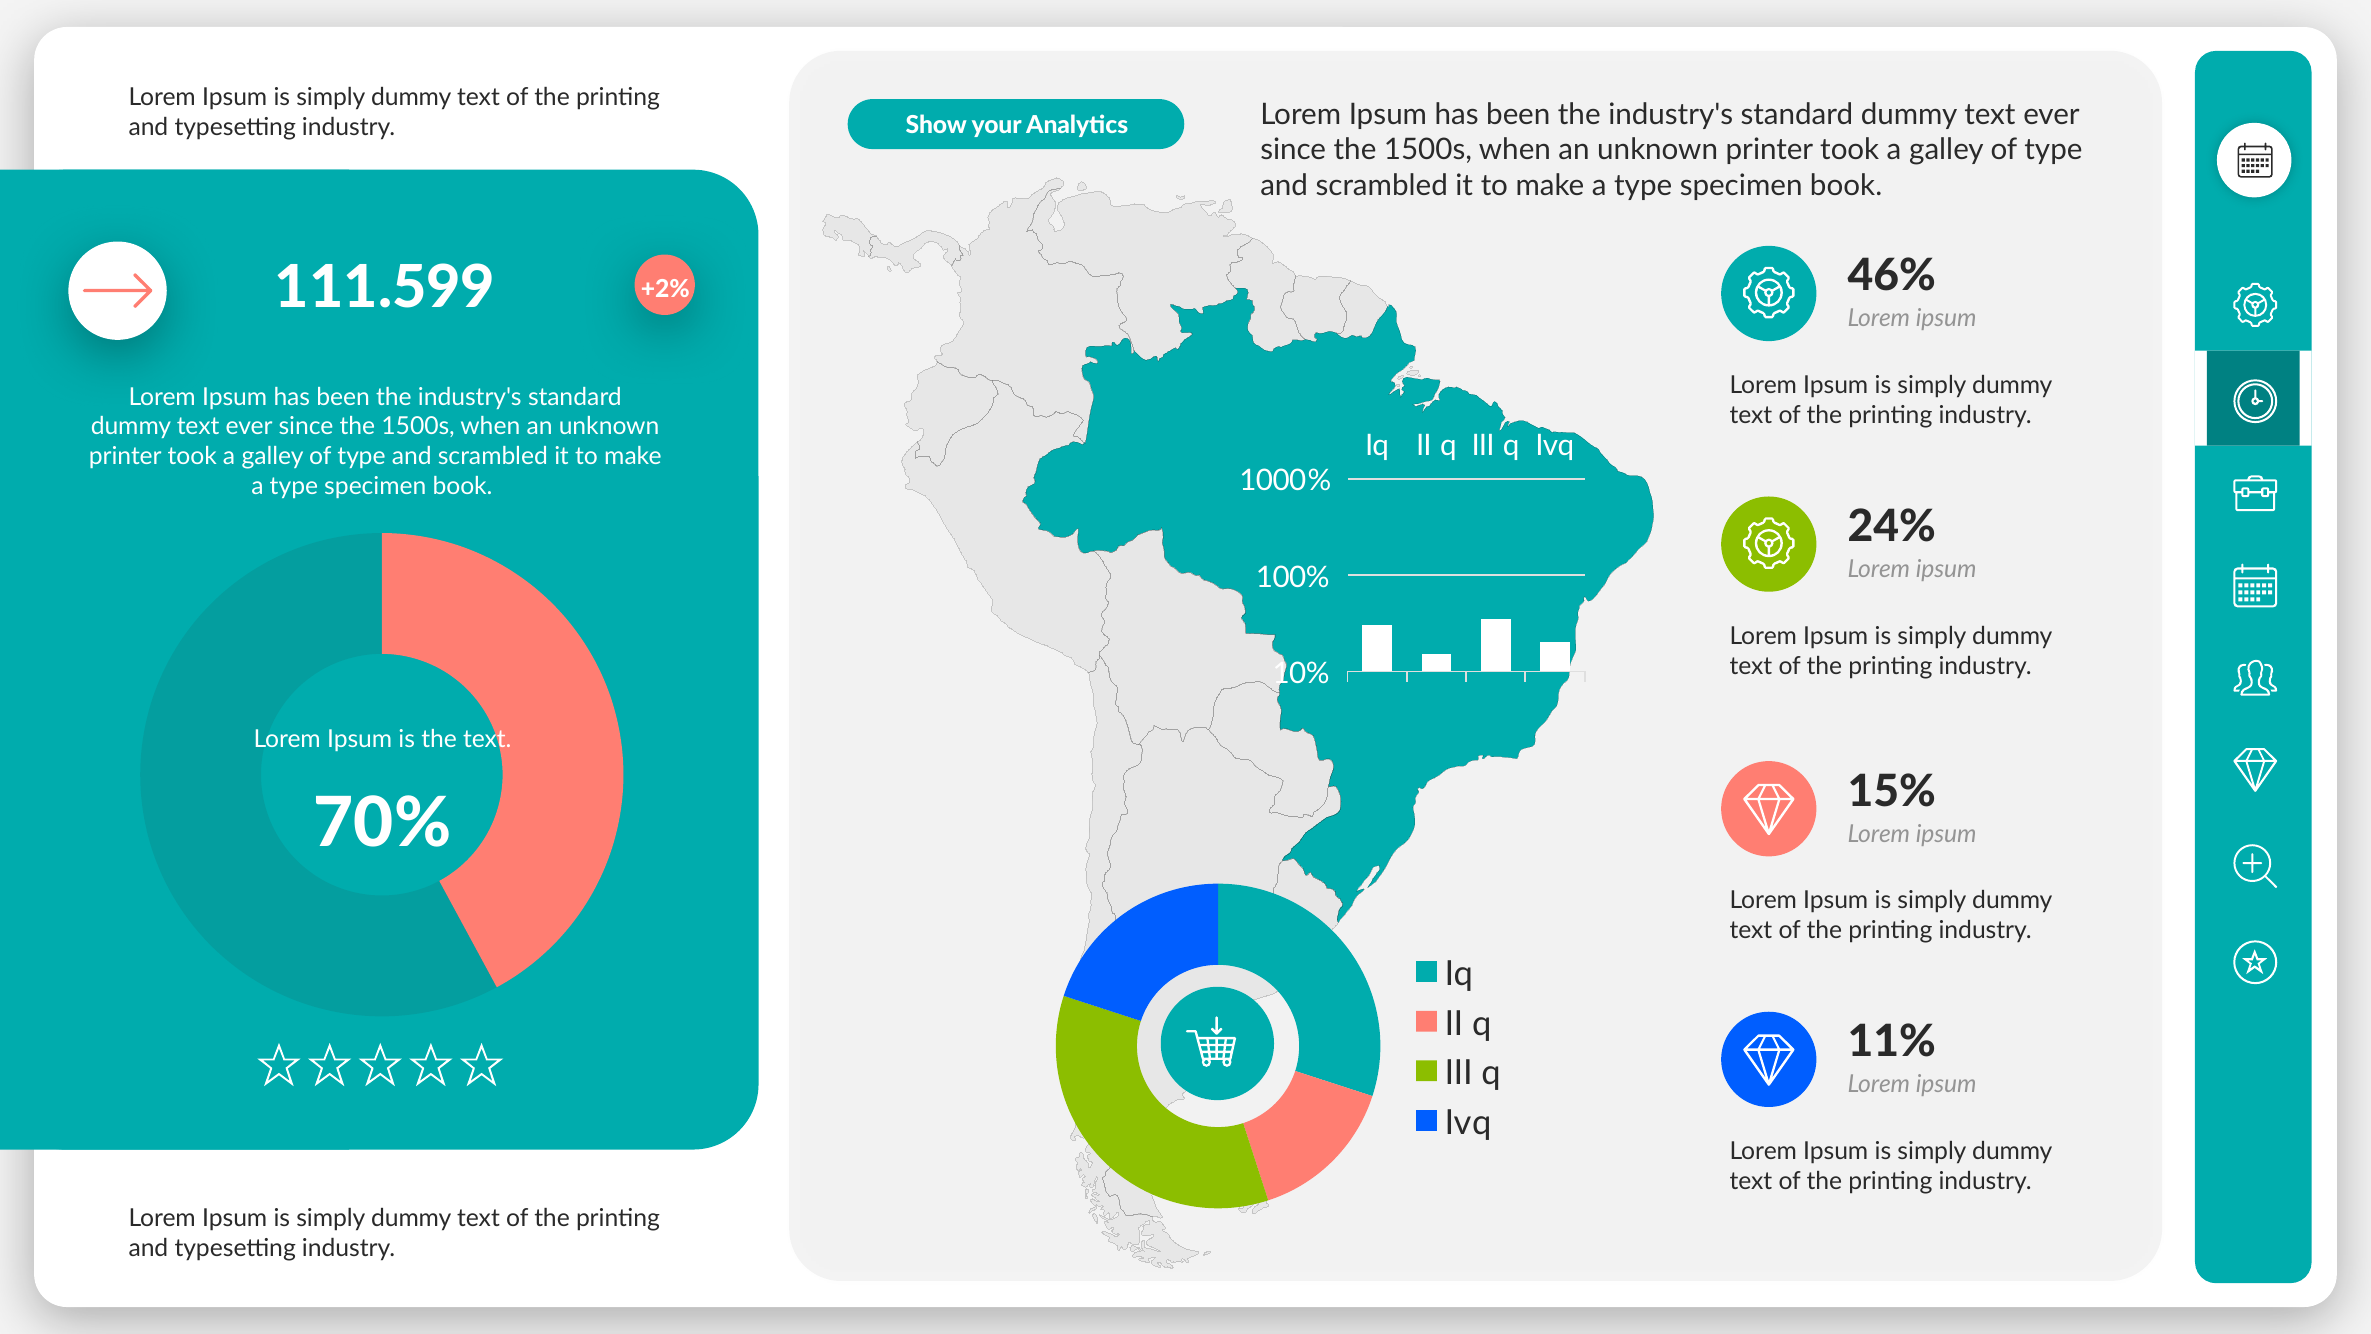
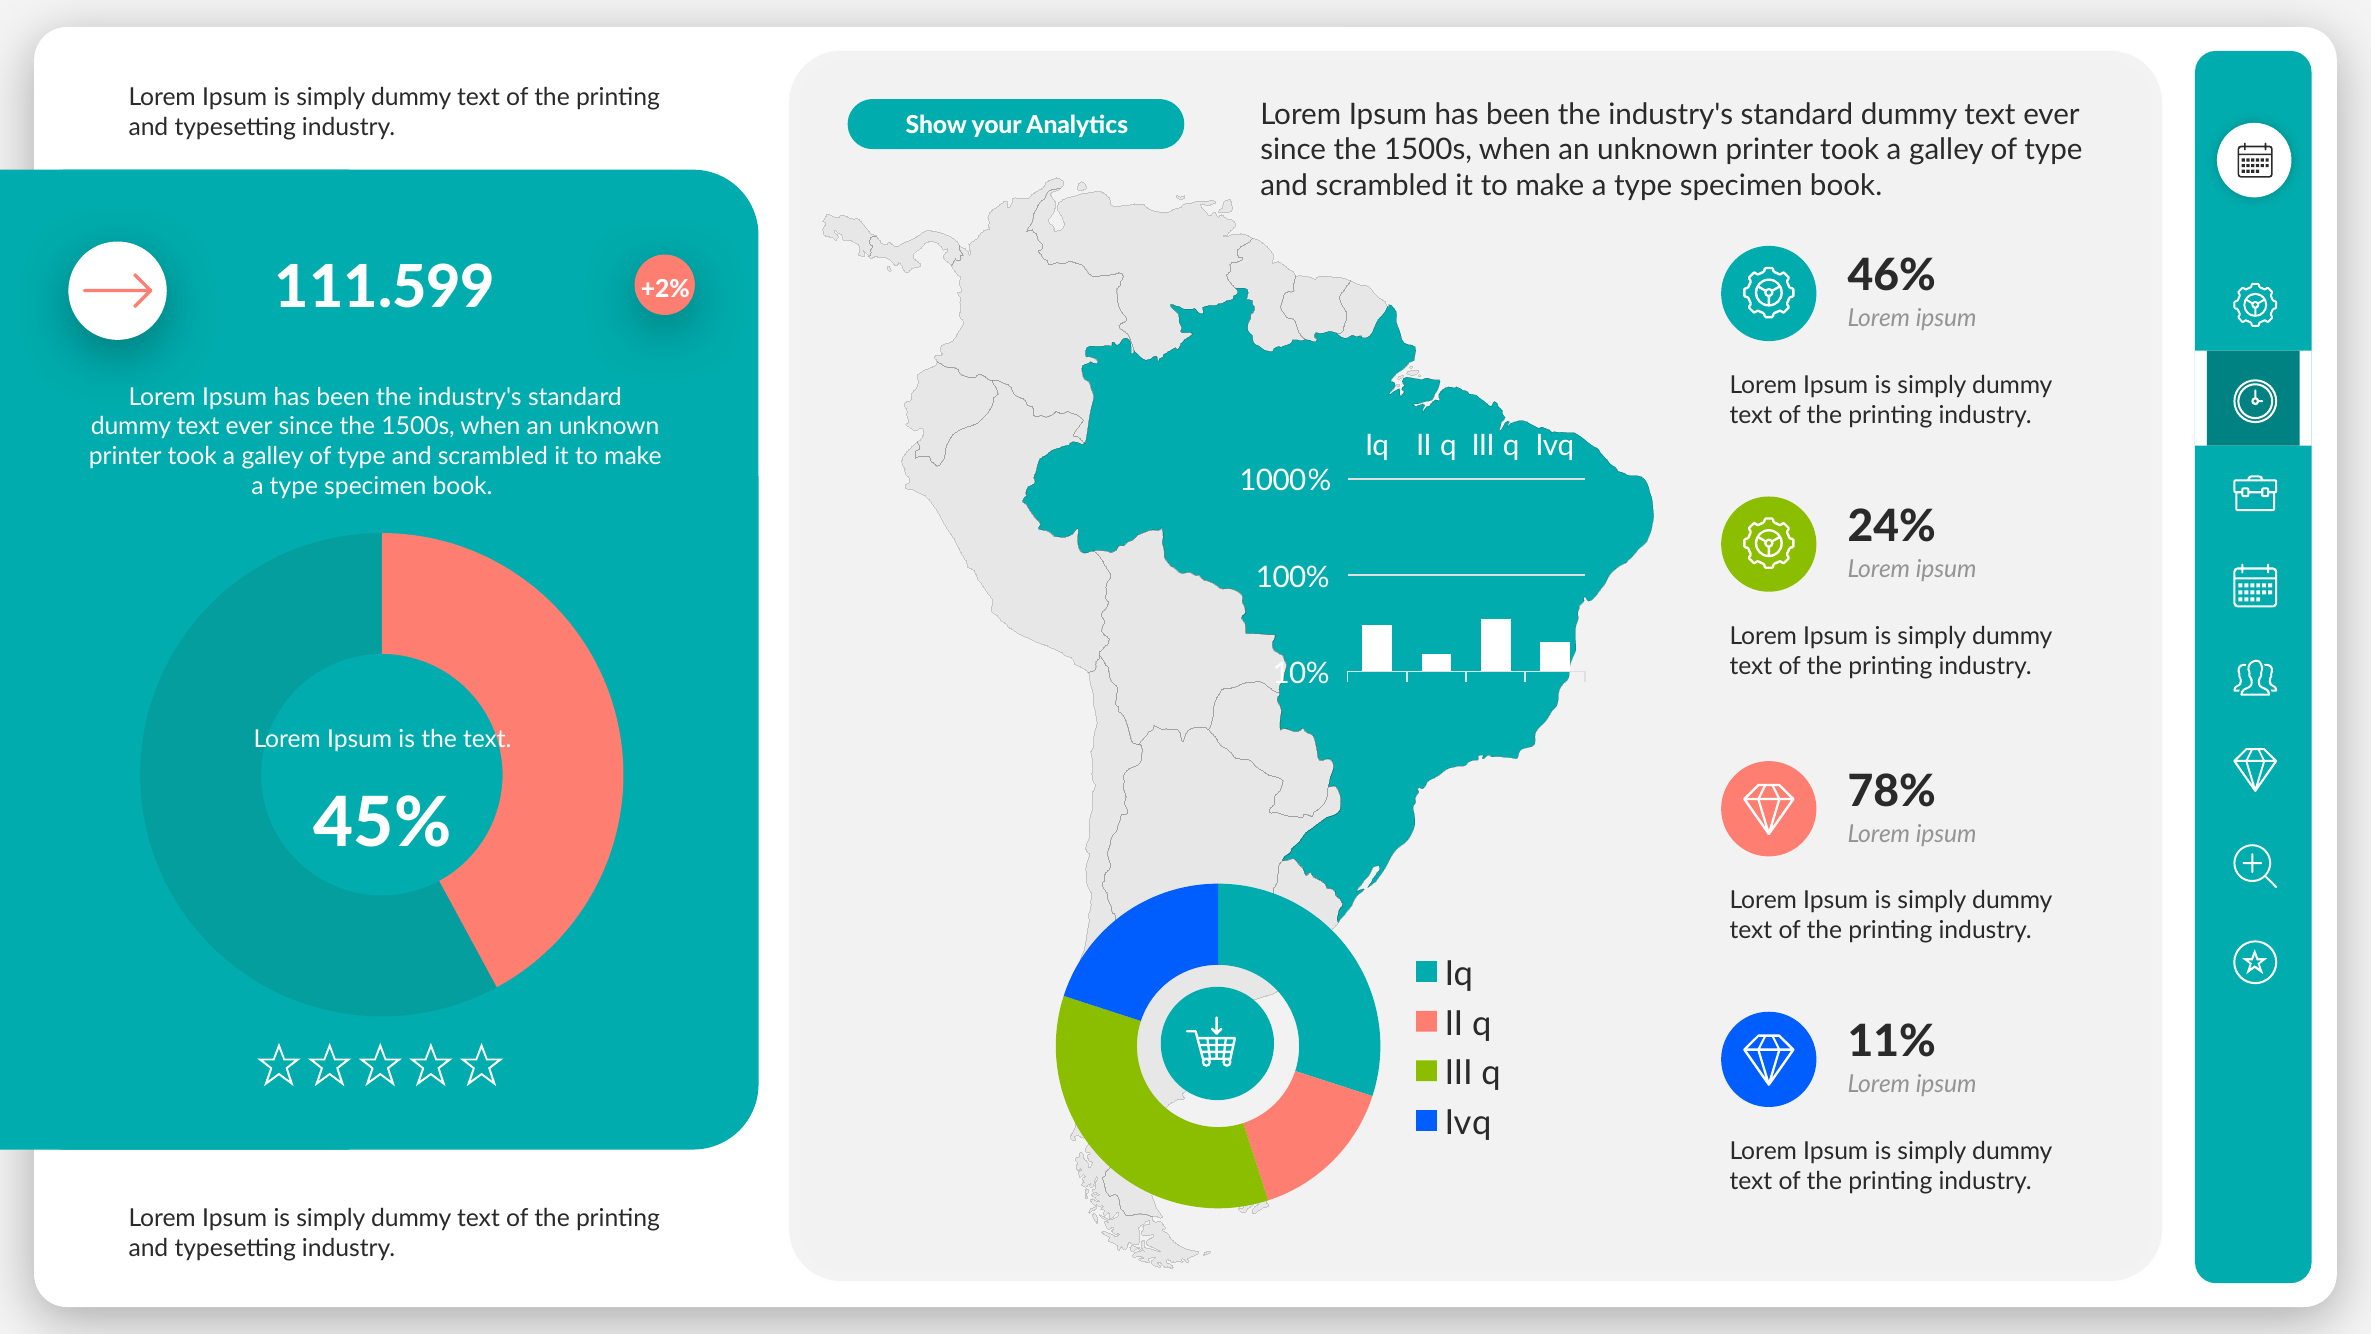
15%: 15% -> 78% (1892, 791)
70%: 70% -> 45% (383, 824)
